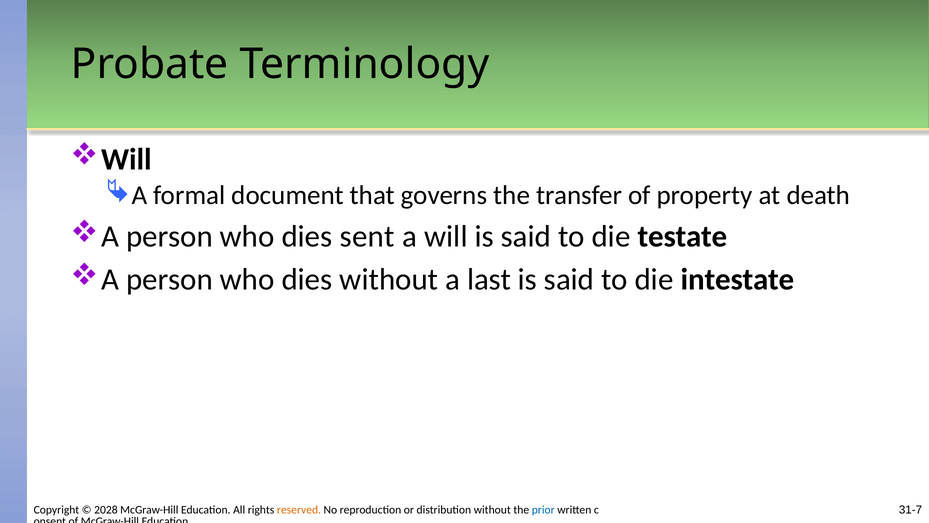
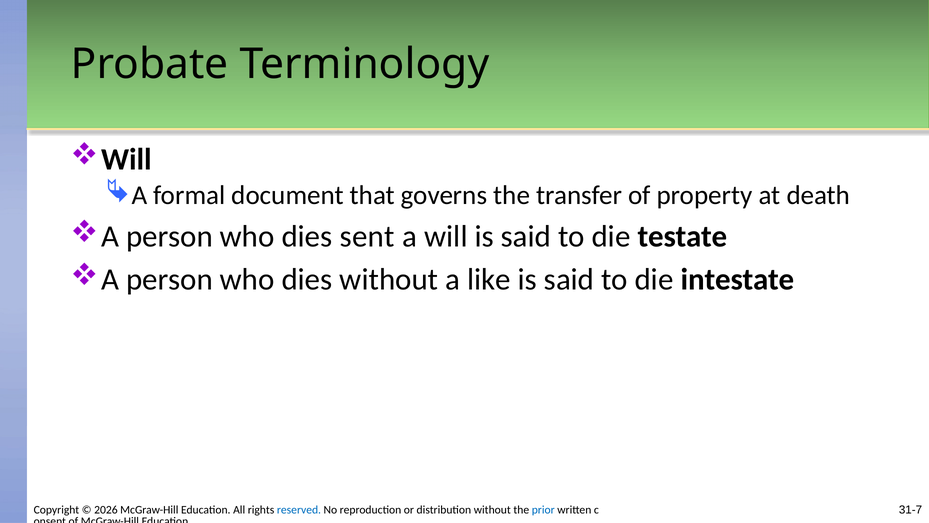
last: last -> like (489, 280)
2028: 2028 -> 2026 (106, 509)
reserved colour: orange -> blue (299, 509)
